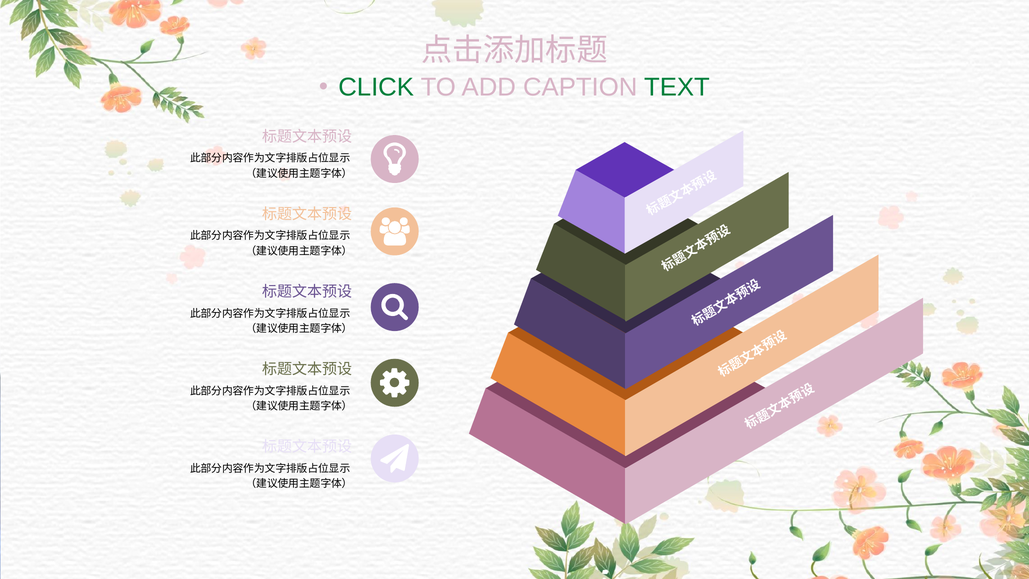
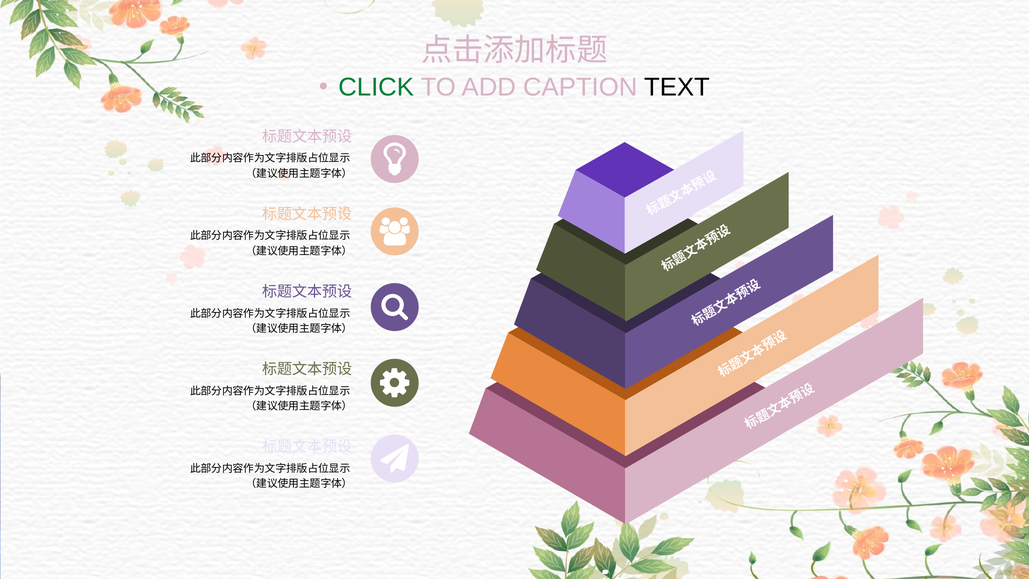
TEXT colour: green -> black (677, 87)
